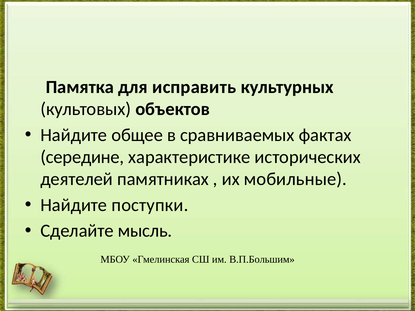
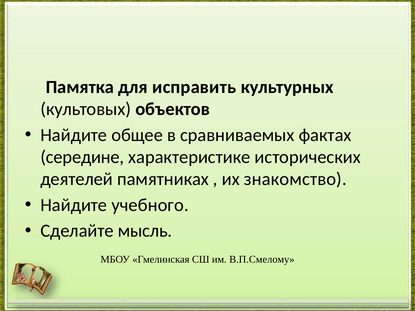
мобильные: мобильные -> знакомство (295, 179)
поступки: поступки -> учебного (150, 205)
В.П.Большим: В.П.Большим -> В.П.Смелому (262, 260)
